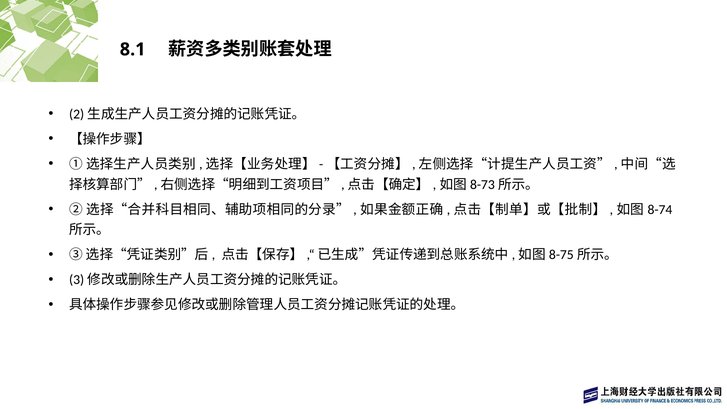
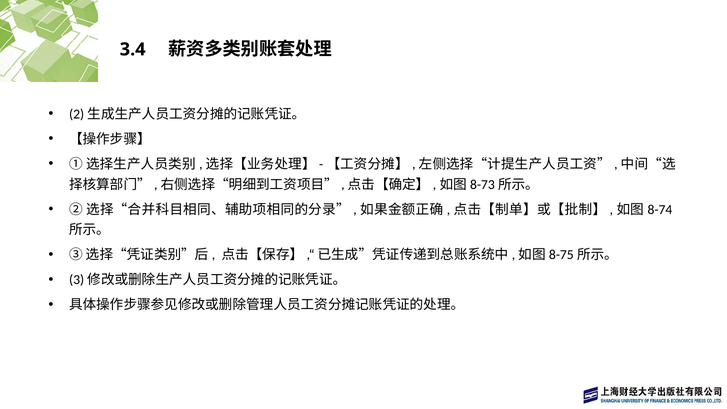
8.1: 8.1 -> 3.4 (133, 49)
